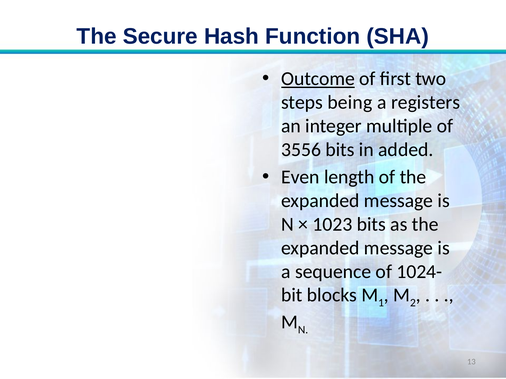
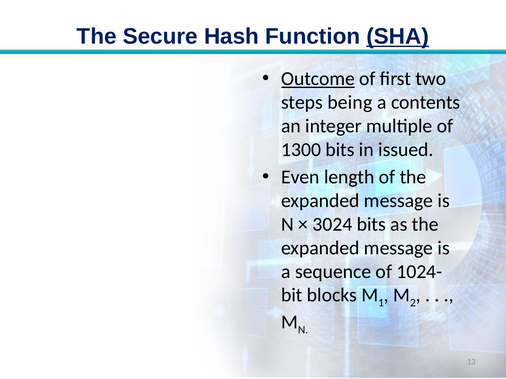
SHA underline: none -> present (398, 37)
registers: registers -> contents (426, 103)
3556: 3556 -> 1300 (301, 150)
added: added -> issued (406, 150)
1023: 1023 -> 3024 (332, 225)
